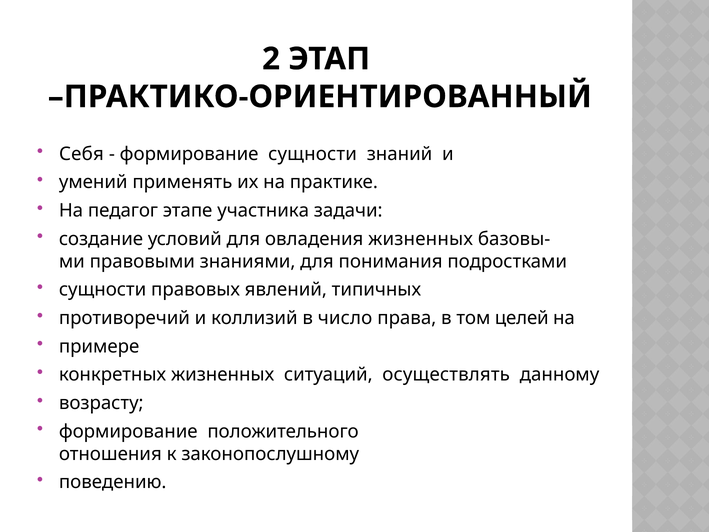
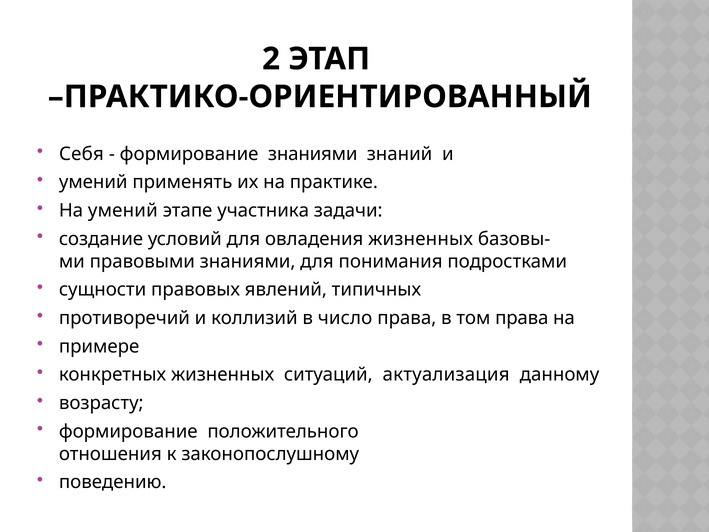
формирование сущности: сущности -> знаниями (313, 154)
На педагог: педагог -> умений (123, 211)
том целей: целей -> права (522, 318)
осуществлять: осуществлять -> актуализация (446, 375)
